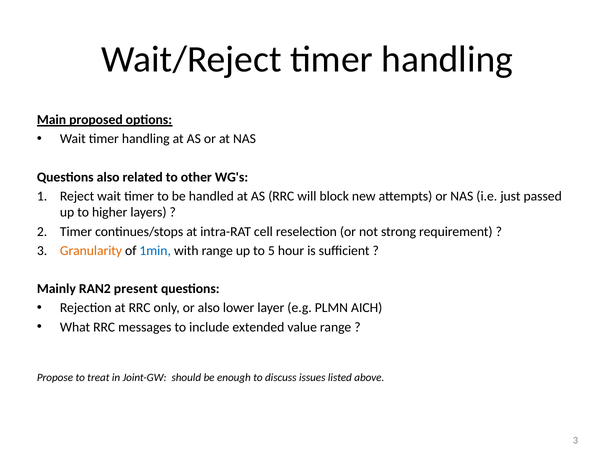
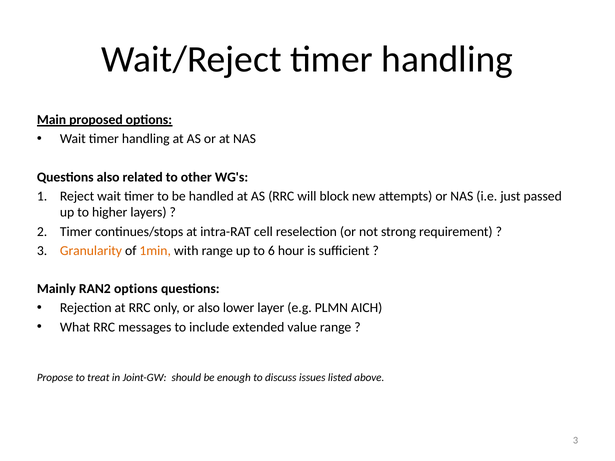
1min colour: blue -> orange (155, 251)
5: 5 -> 6 (271, 251)
RAN2 present: present -> options (136, 289)
